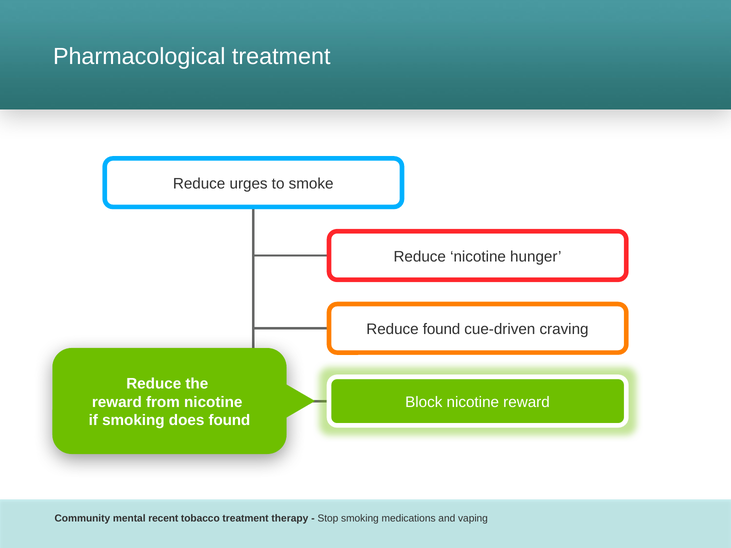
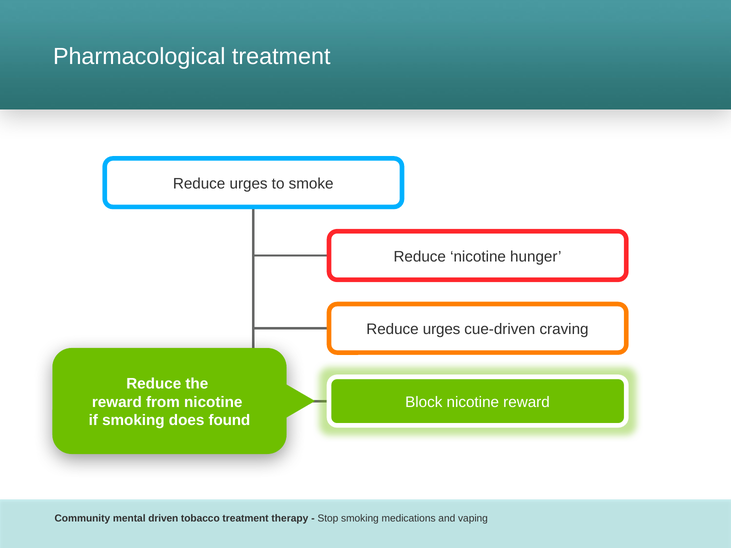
found: found -> urges (442, 330)
recent: recent -> driven (163, 519)
